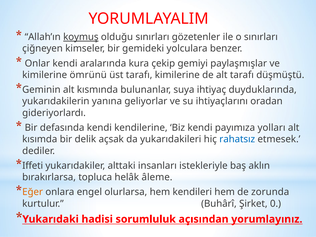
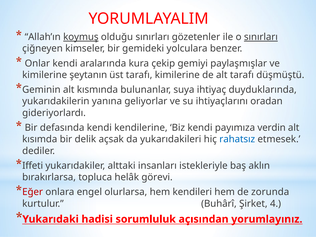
sınırları underline: none -> present (261, 37)
ömrünü: ömrünü -> şeytanın (88, 75)
yolları: yolları -> verdin (272, 128)
âleme: âleme -> görevi (157, 177)
Eğer colour: orange -> red (33, 192)
0: 0 -> 4 (276, 204)
